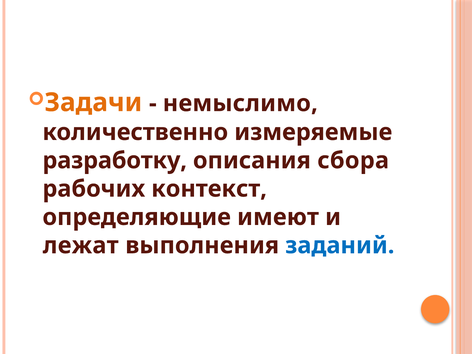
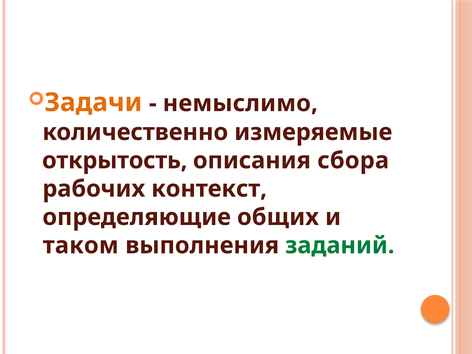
разработку: разработку -> открытость (115, 161)
имеют: имеют -> общих (278, 217)
лежат: лежат -> таком (81, 245)
заданий colour: blue -> green (340, 245)
